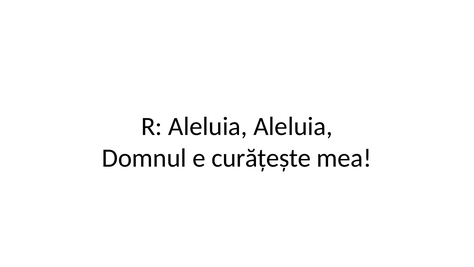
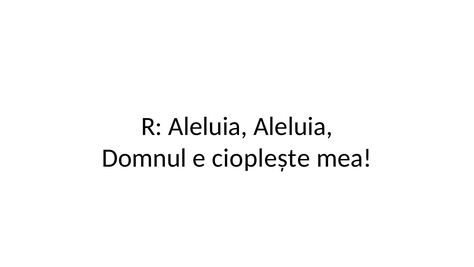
curățește: curățește -> cioplește (261, 158)
